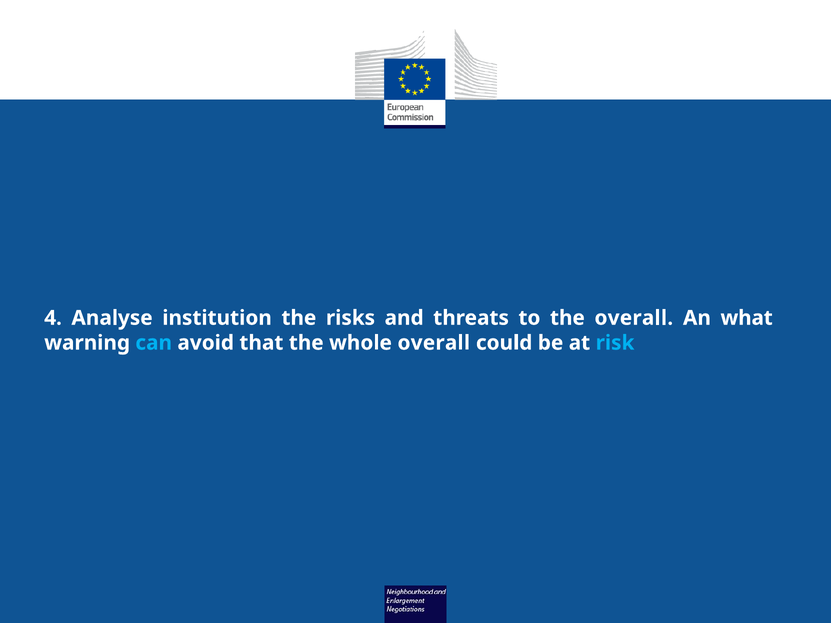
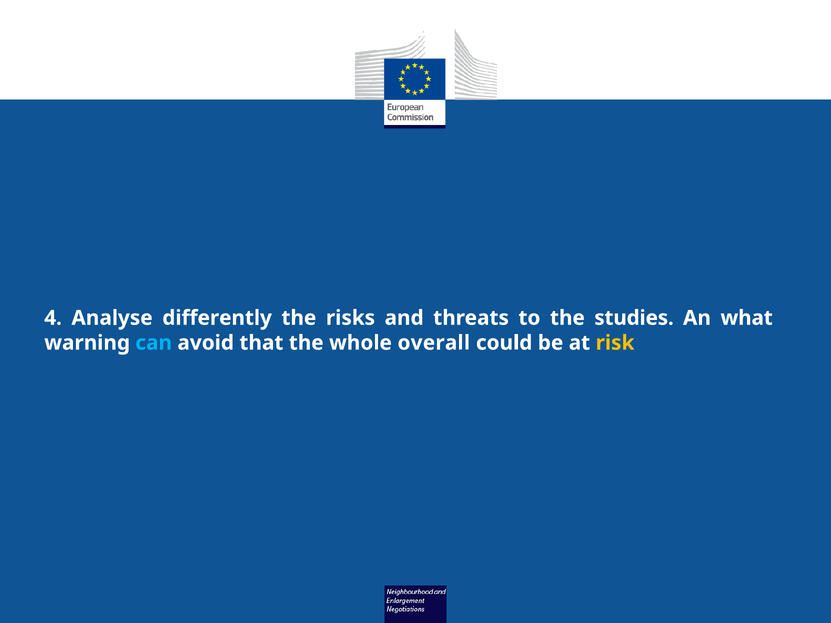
institution: institution -> differently (217, 318)
the overall: overall -> studies (634, 318)
risk colour: light blue -> yellow (615, 343)
